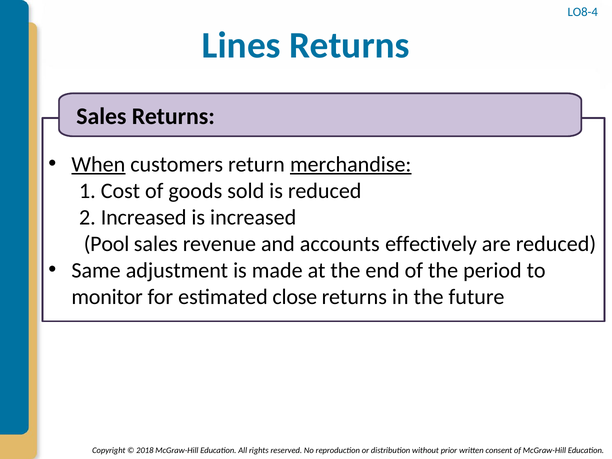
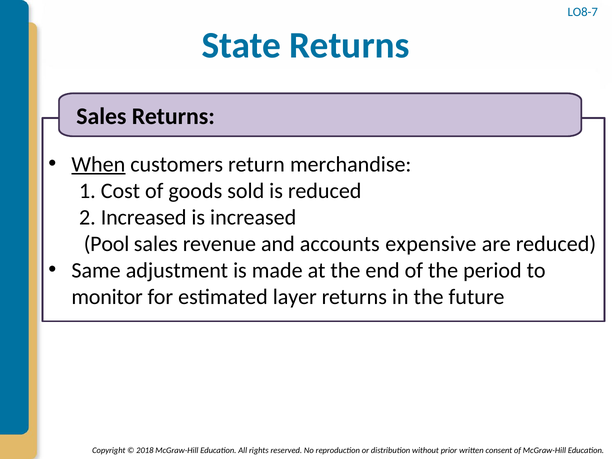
LO8-4: LO8-4 -> LO8-7 (583, 12)
Lines: Lines -> State (242, 45)
merchandise underline: present -> none (351, 164)
effectively: effectively -> expensive (431, 244)
close: close -> layer (295, 297)
